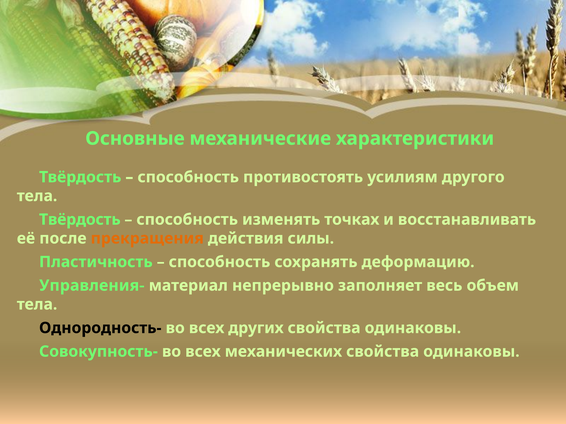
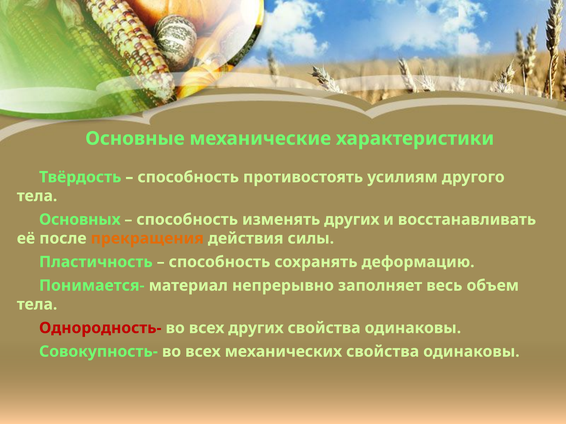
Твёрдость: Твёрдость -> Основных (80, 220)
изменять точках: точках -> других (352, 220)
Управления-: Управления- -> Понимается- (92, 286)
Однородность- colour: black -> red (100, 328)
